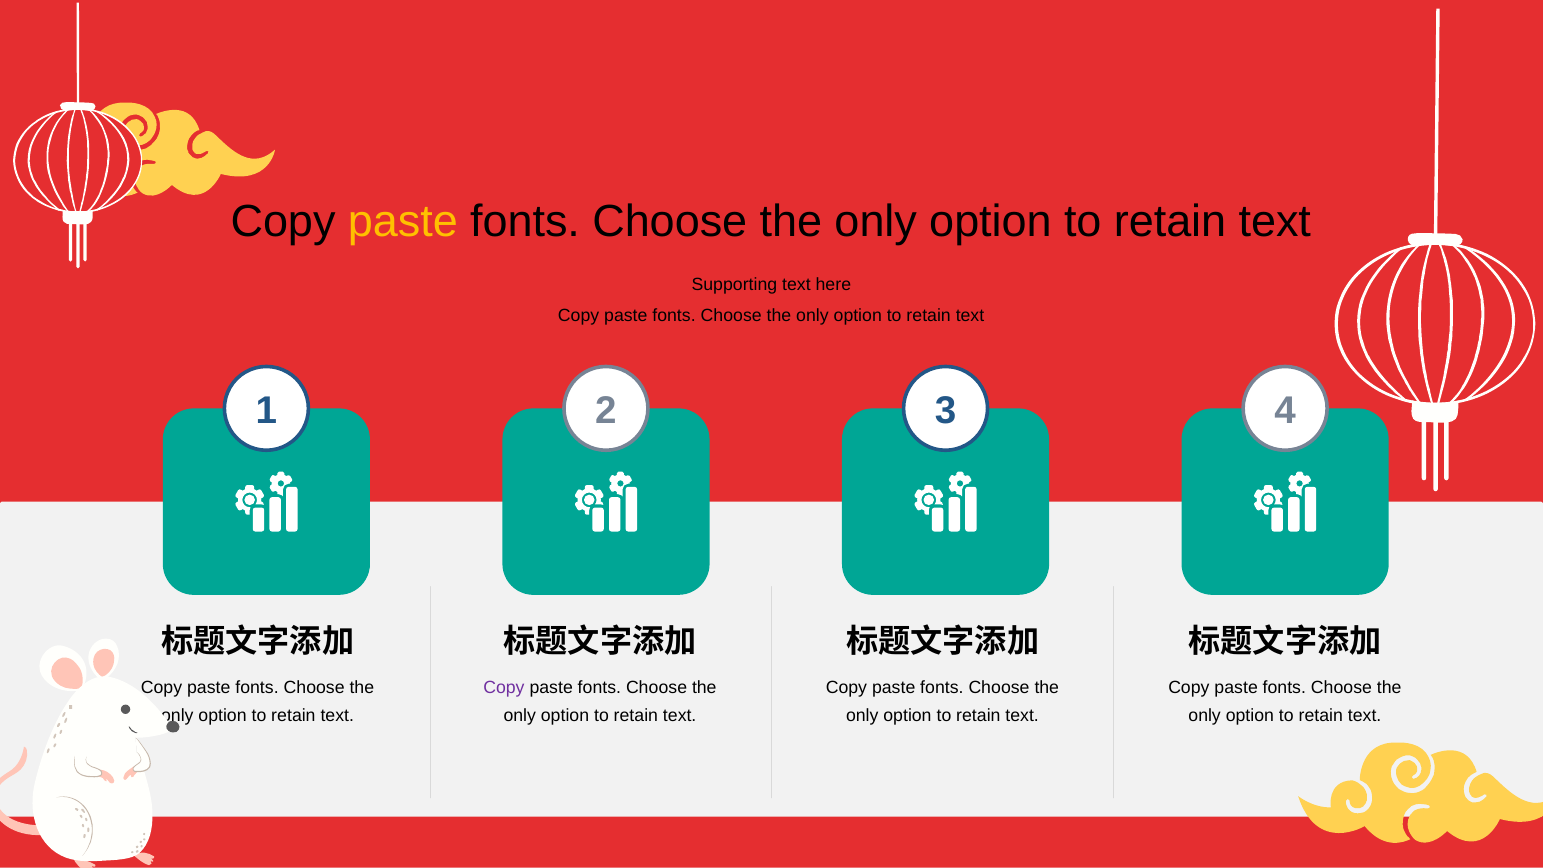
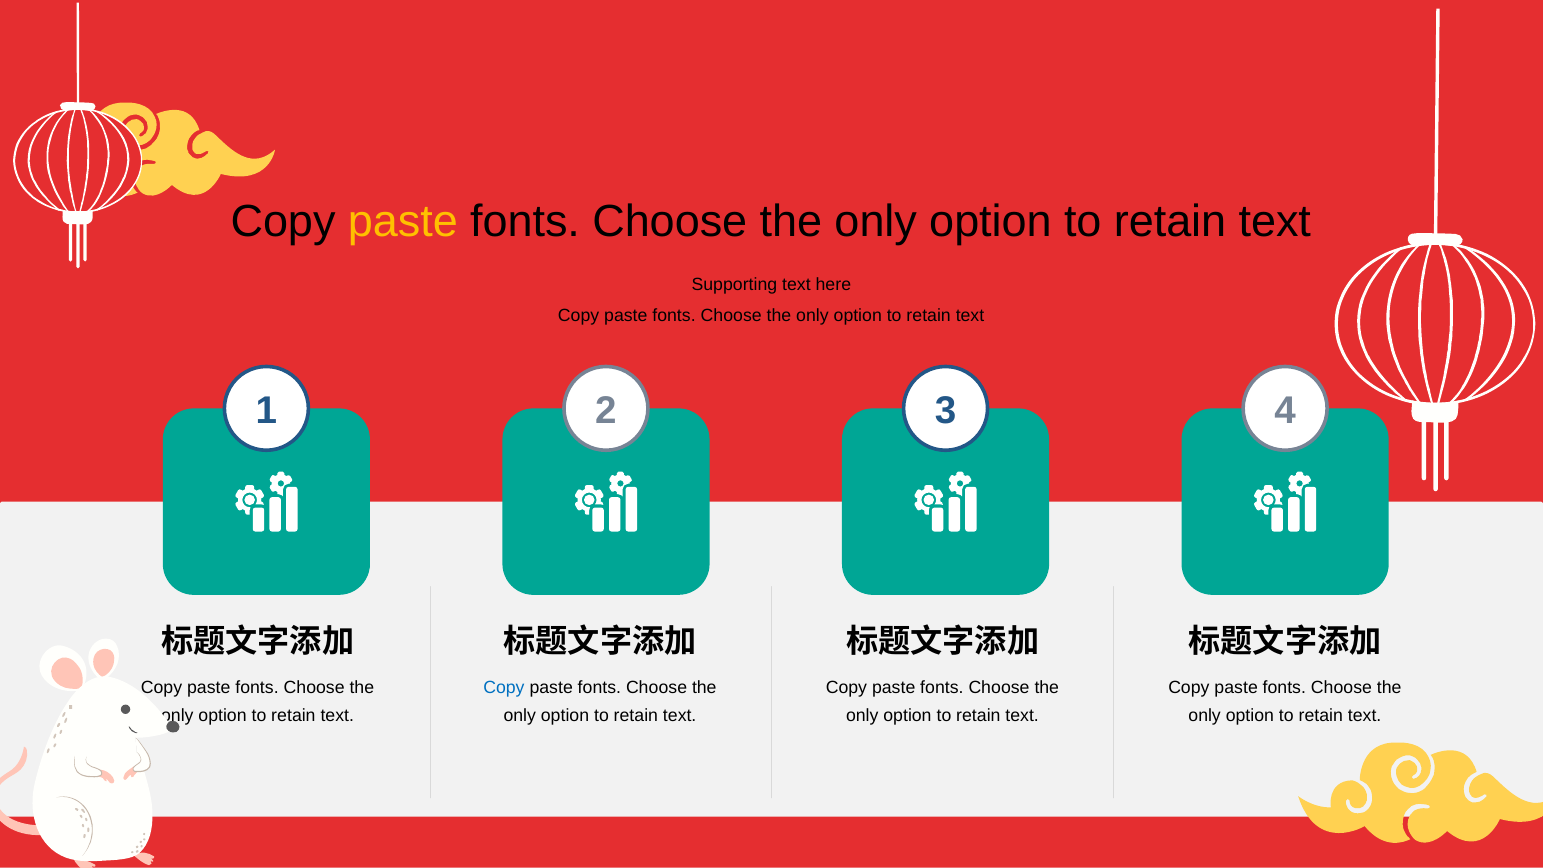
Copy colour: purple -> blue (504, 688)
